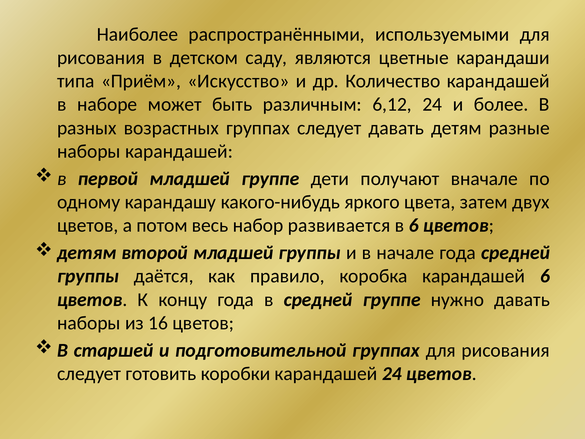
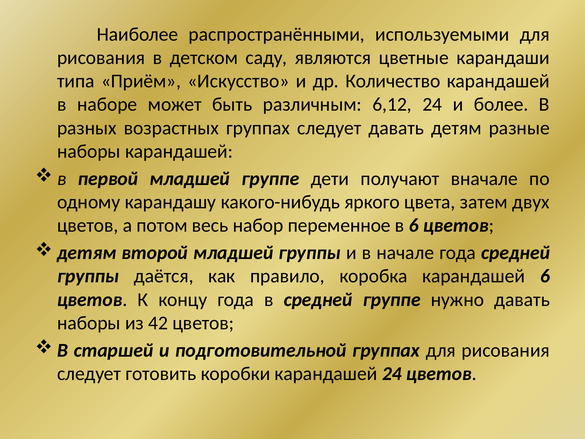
развивается: развивается -> переменное (339, 225)
16: 16 -> 42 (158, 323)
